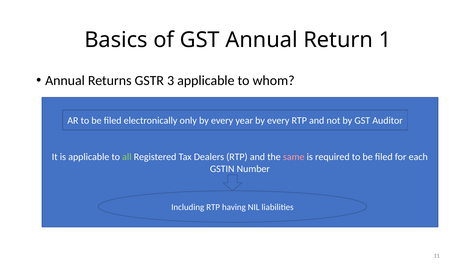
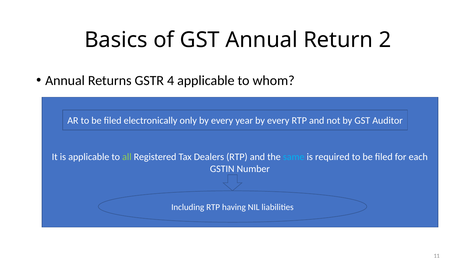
1: 1 -> 2 (385, 40)
3: 3 -> 4 (171, 80)
same colour: pink -> light blue (294, 157)
